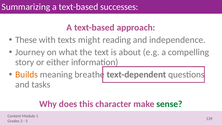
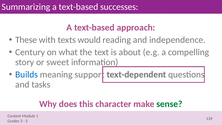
might: might -> would (89, 40)
Journey: Journey -> Century (30, 52)
either: either -> sweet (58, 62)
Builds colour: orange -> blue (27, 74)
breathe: breathe -> support (90, 74)
